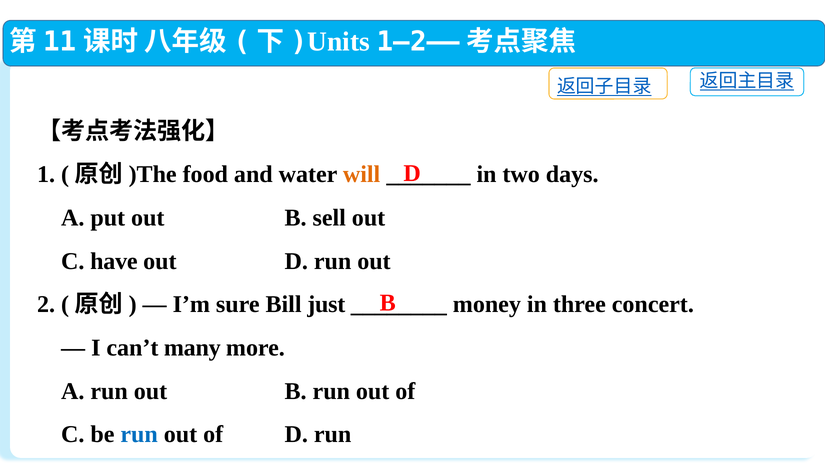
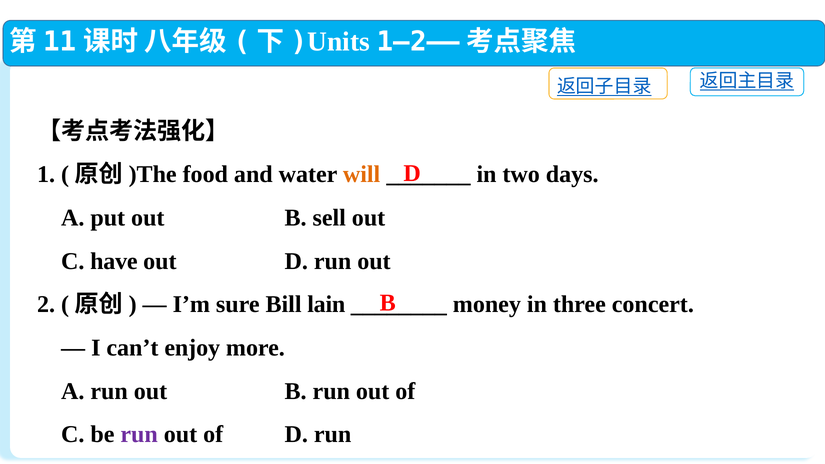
just: just -> lain (326, 305)
many: many -> enjoy (192, 348)
run colour: blue -> purple (139, 435)
